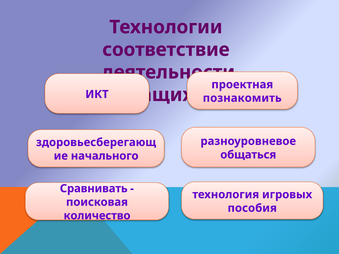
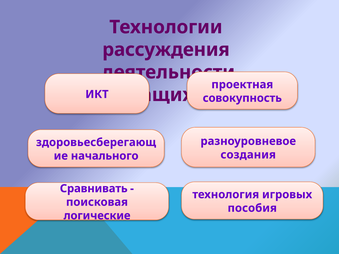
соответствие: соответствие -> рассуждения (166, 50)
познакомить: познакомить -> совокупность (242, 98)
общаться: общаться -> создания (248, 155)
количество: количество -> логические (97, 216)
